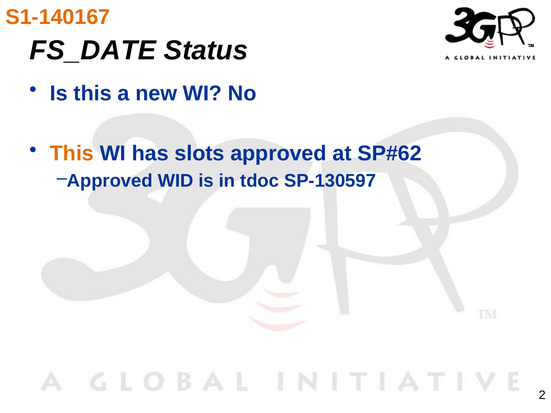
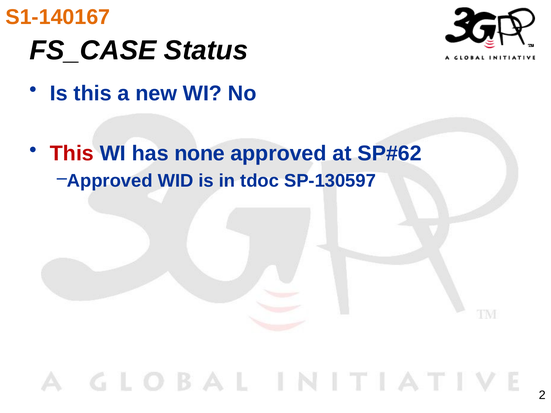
FS_DATE: FS_DATE -> FS_CASE (93, 50)
This colour: orange -> red (72, 153)
slots: slots -> none (200, 153)
